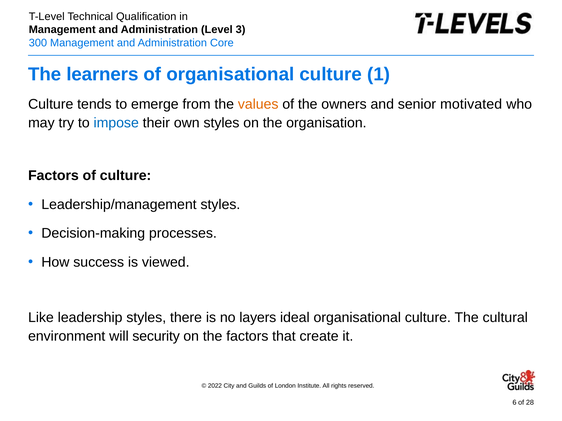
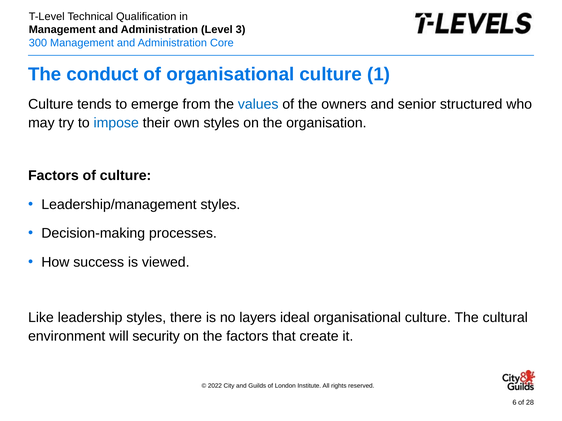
learners: learners -> conduct (103, 75)
values colour: orange -> blue (258, 104)
motivated: motivated -> structured (471, 104)
